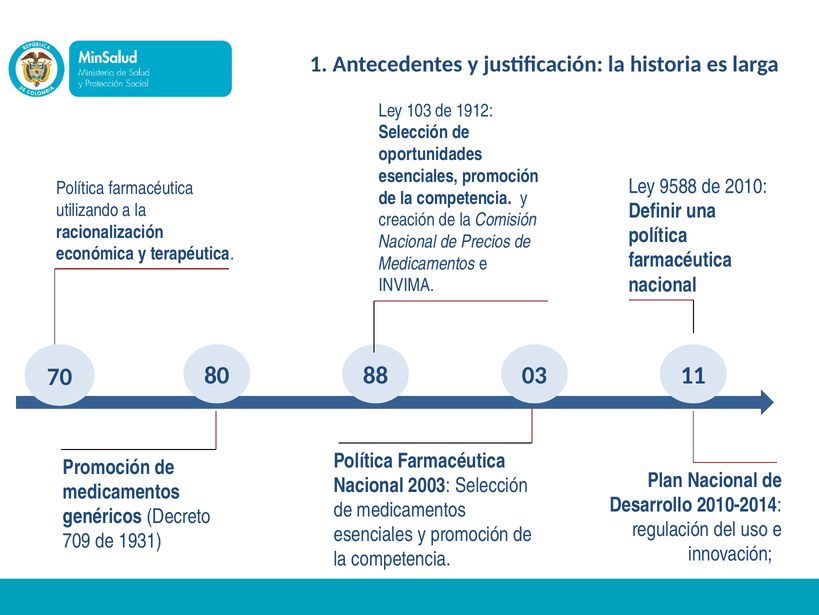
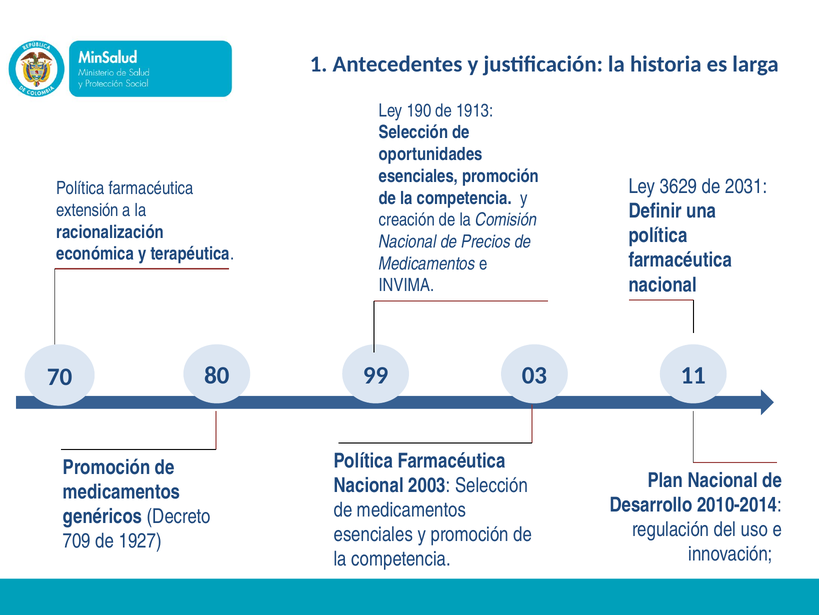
103: 103 -> 190 (419, 110)
1912: 1912 -> 1913 (475, 110)
9588: 9588 -> 3629 (679, 186)
2010: 2010 -> 2031 (746, 186)
utilizando: utilizando -> extensión (87, 210)
88: 88 -> 99 (376, 375)
1931: 1931 -> 1927 (140, 540)
